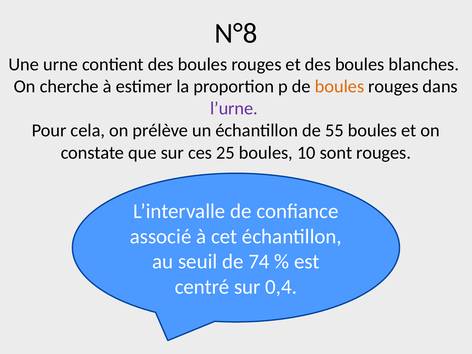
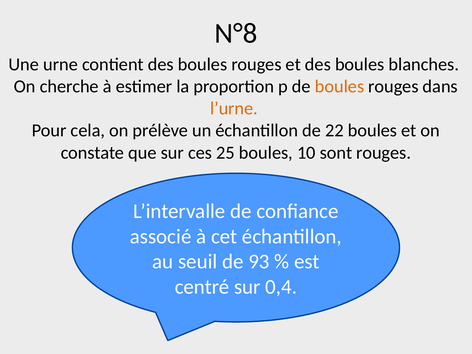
l’urne colour: purple -> orange (234, 109)
55: 55 -> 22 (334, 131)
74: 74 -> 93 (259, 262)
